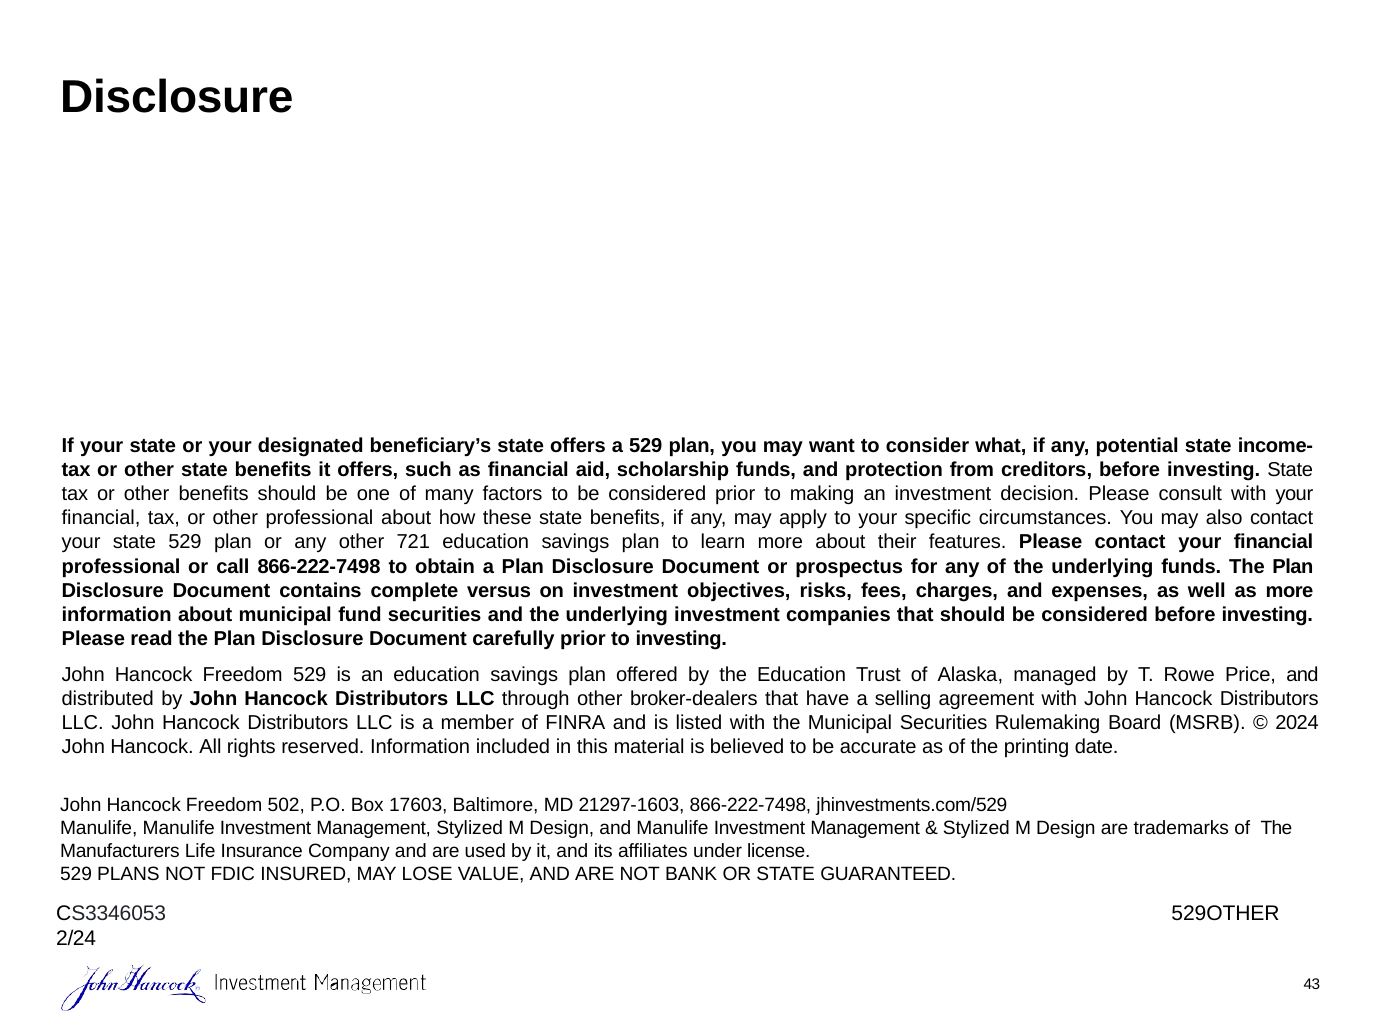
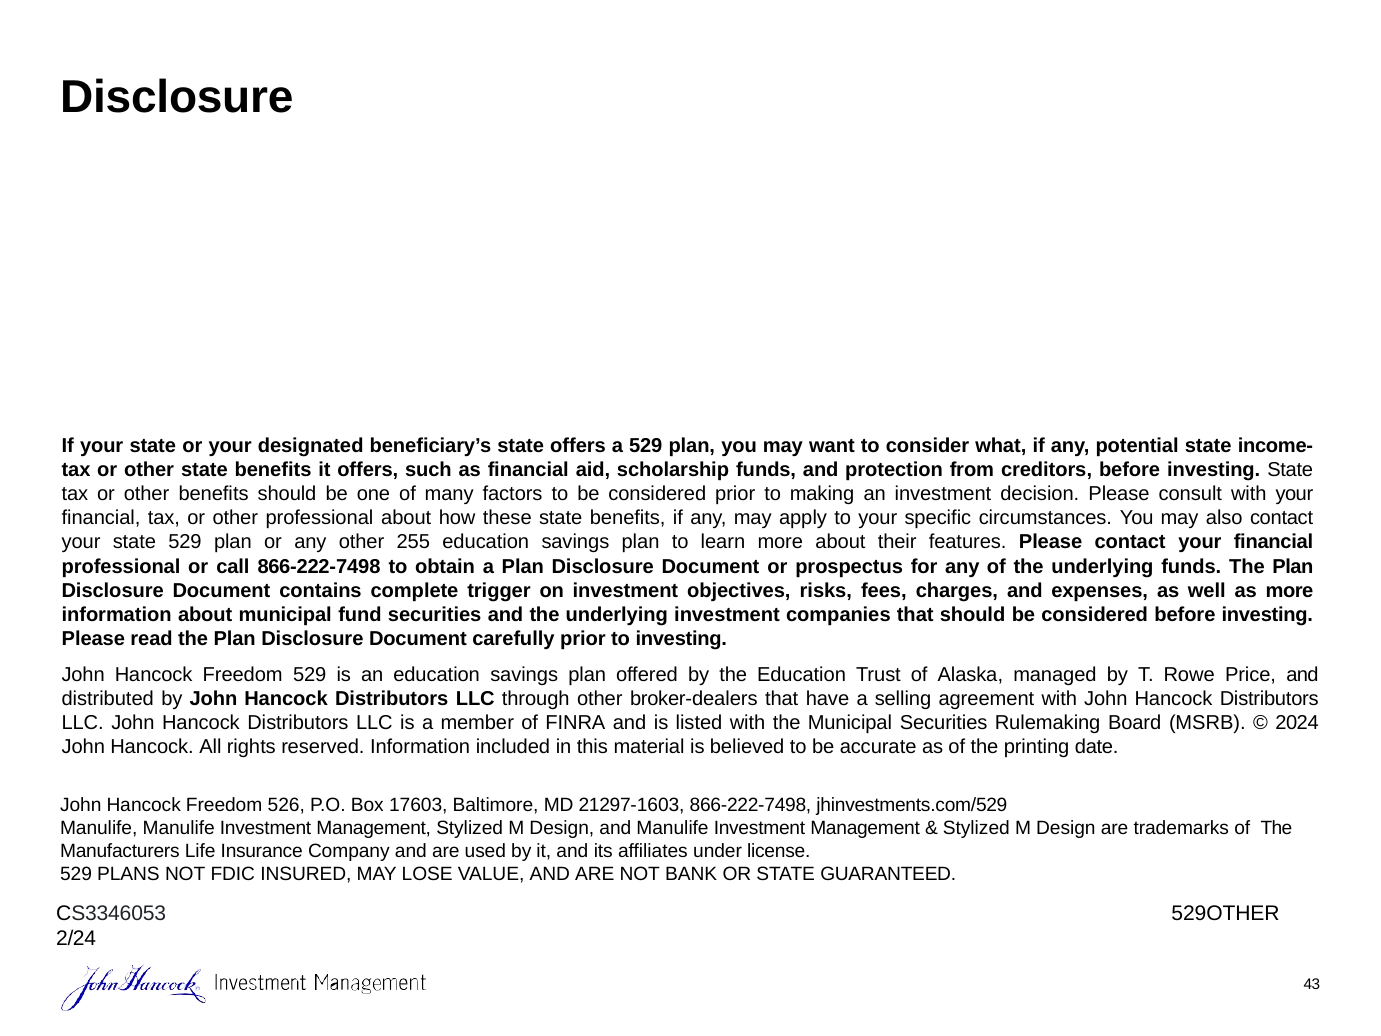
721: 721 -> 255 (413, 542)
versus: versus -> trigger (499, 590)
502: 502 -> 526 (286, 805)
